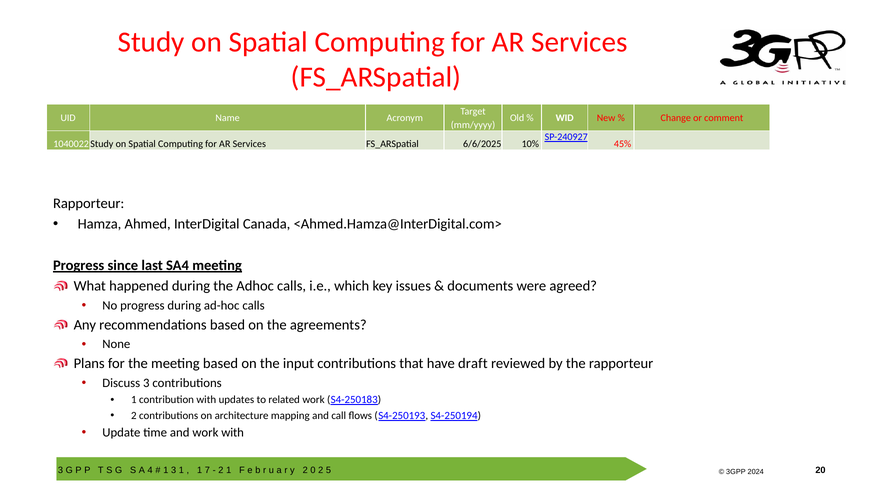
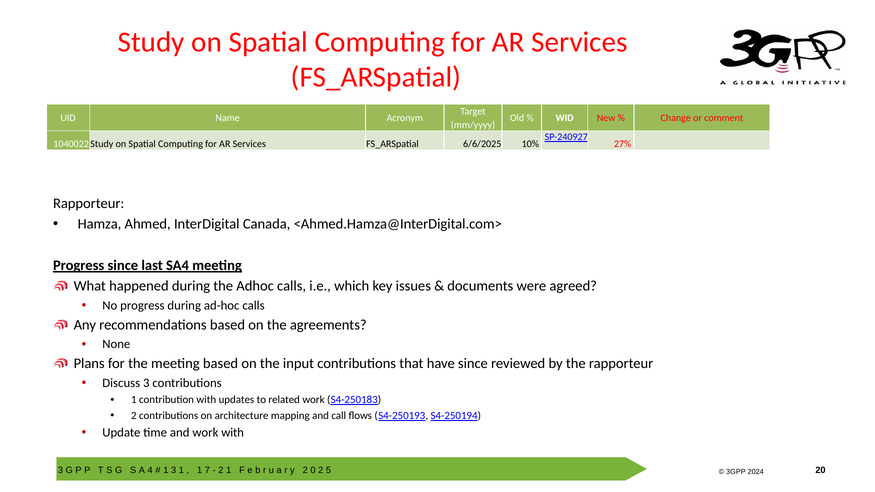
45%: 45% -> 27% (623, 144)
have draft: draft -> since (473, 364)
